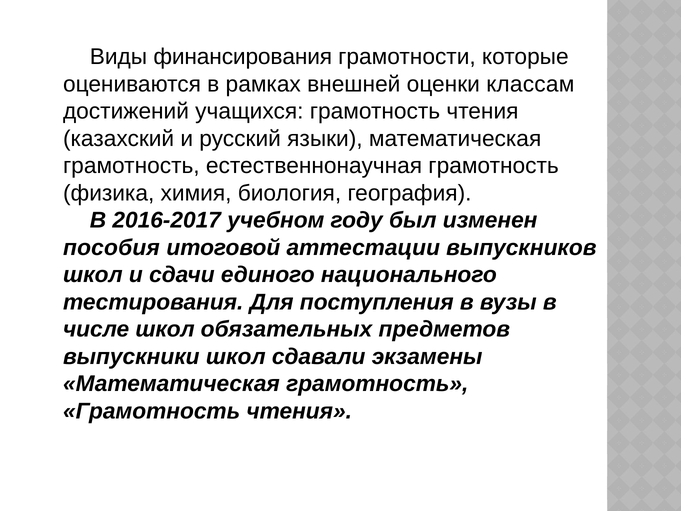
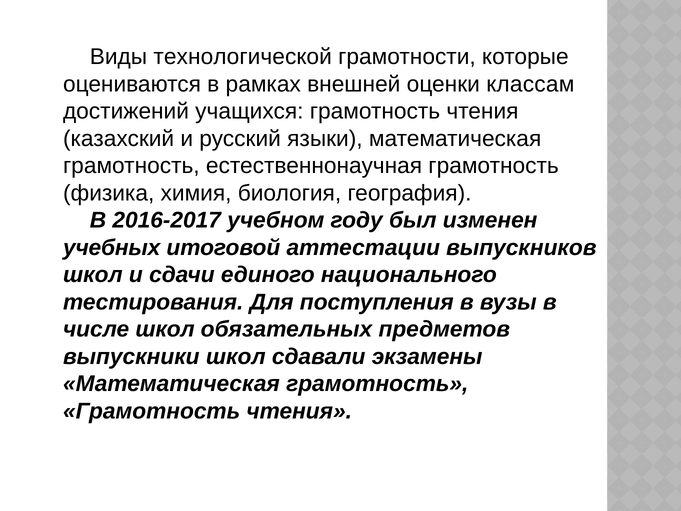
финансирования: финансирования -> технологической (243, 57)
пособия: пособия -> учебных (112, 247)
